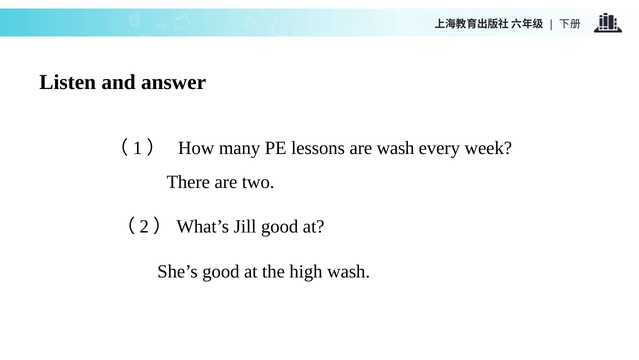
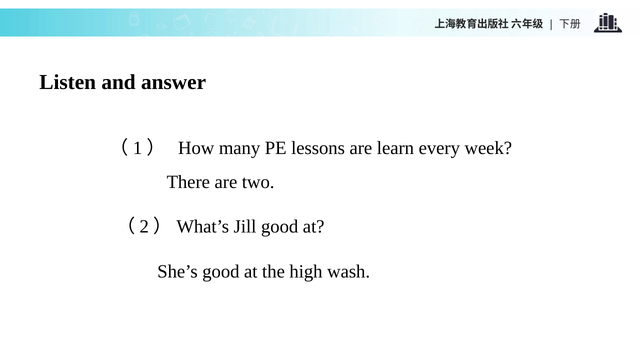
are wash: wash -> learn (395, 148)
